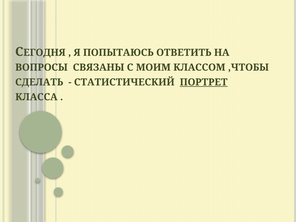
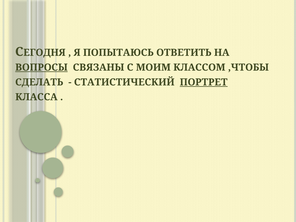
ВОПРОСЫ underline: none -> present (41, 67)
